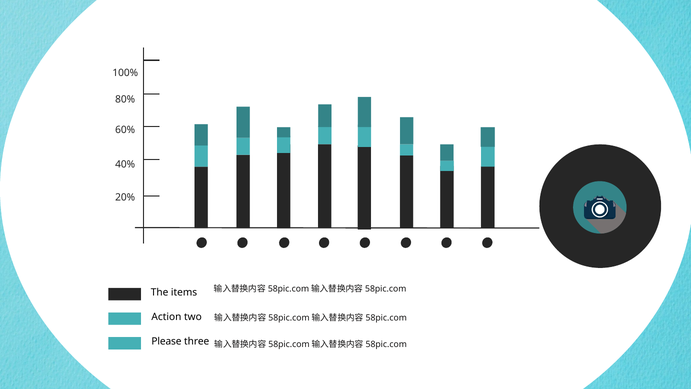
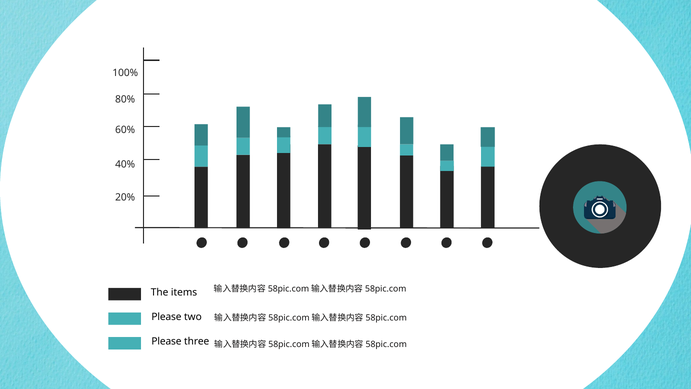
Action: Action -> Please (167, 317)
